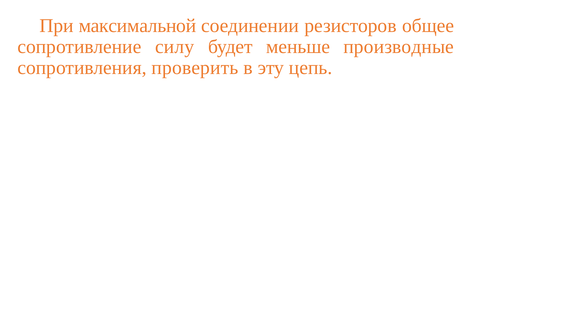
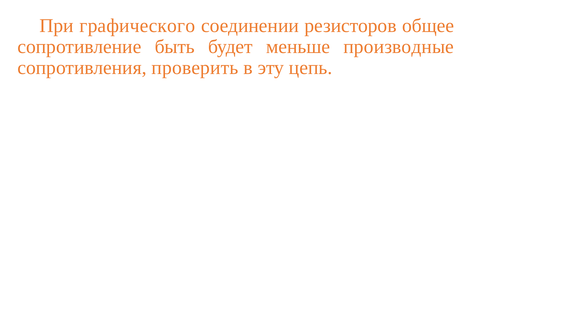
максимальной: максимальной -> графического (137, 26)
силу: силу -> быть (175, 47)
